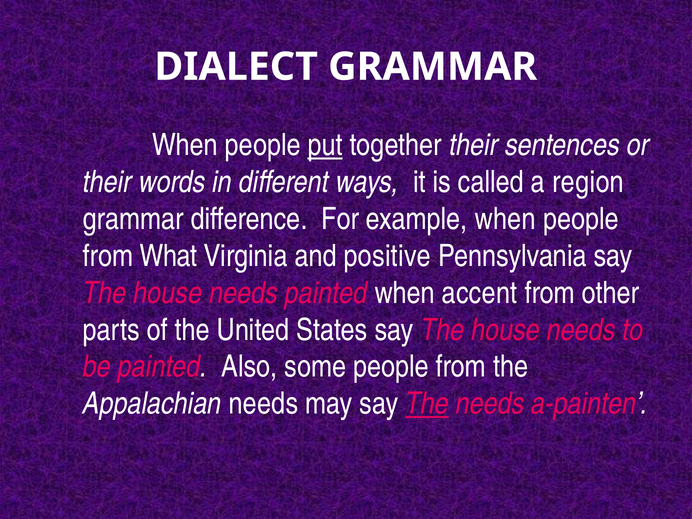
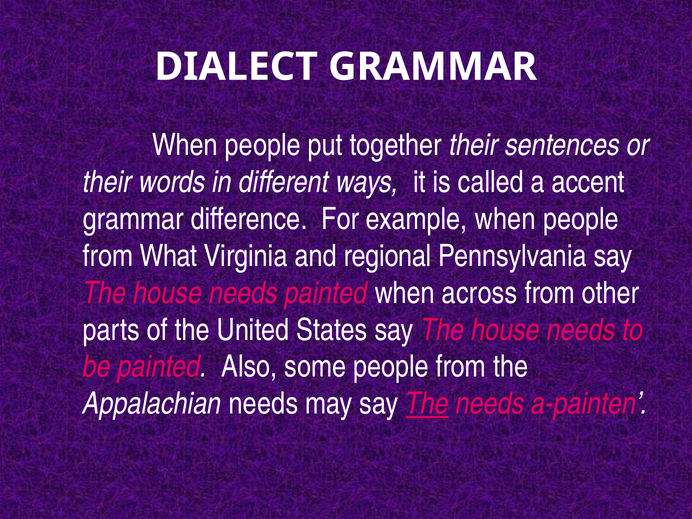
put underline: present -> none (325, 145)
region: region -> accent (588, 182)
positive: positive -> regional (388, 256)
accent: accent -> across (480, 293)
